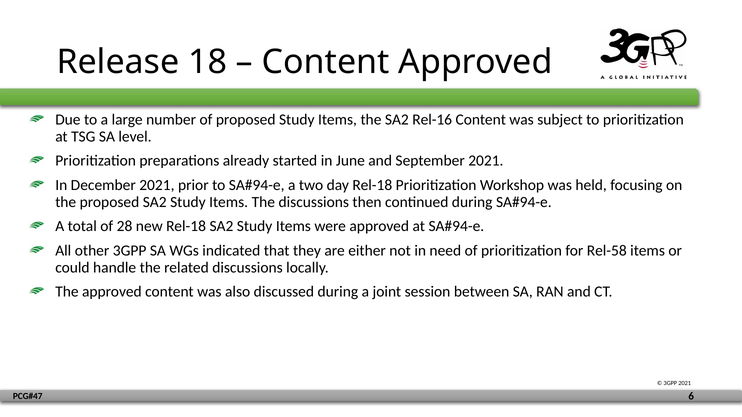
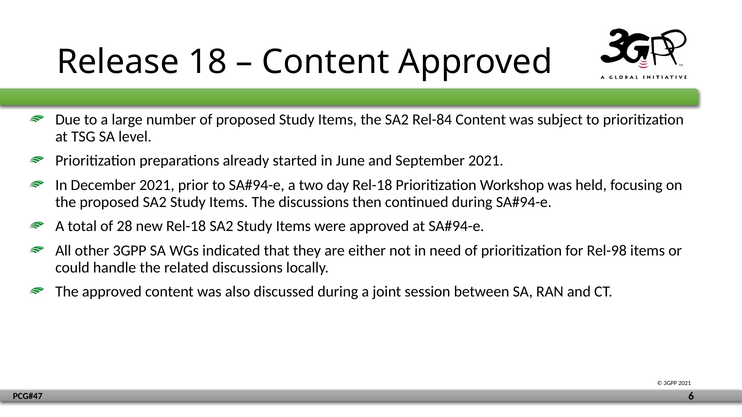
Rel-16: Rel-16 -> Rel-84 (432, 120)
Rel-58: Rel-58 -> Rel-98 (607, 251)
